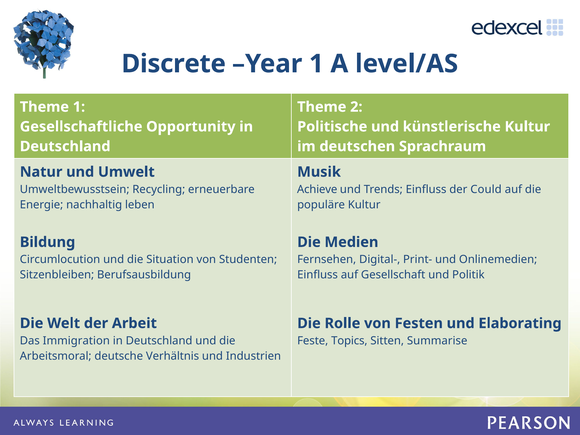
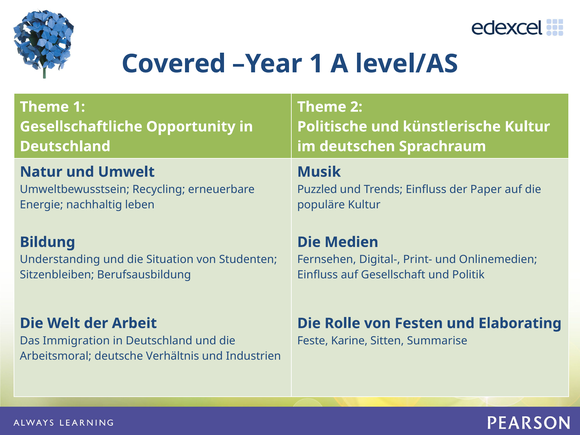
Discrete: Discrete -> Covered (174, 64)
Achieve: Achieve -> Puzzled (317, 189)
Could: Could -> Paper (486, 189)
Circumlocution: Circumlocution -> Understanding (60, 260)
Topics: Topics -> Karine (349, 341)
